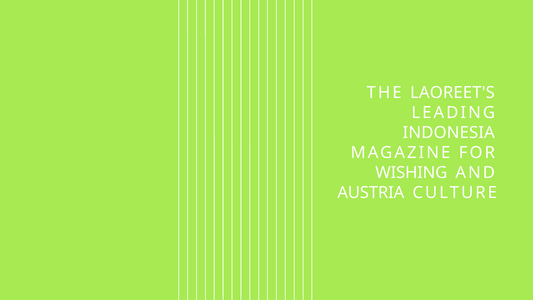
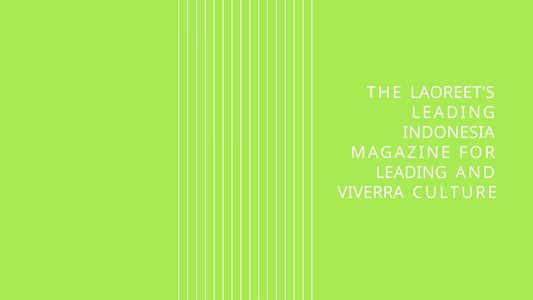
WISHING: WISHING -> LEADING (411, 173)
AUSTRIA: AUSTRIA -> VIVERRA (371, 192)
